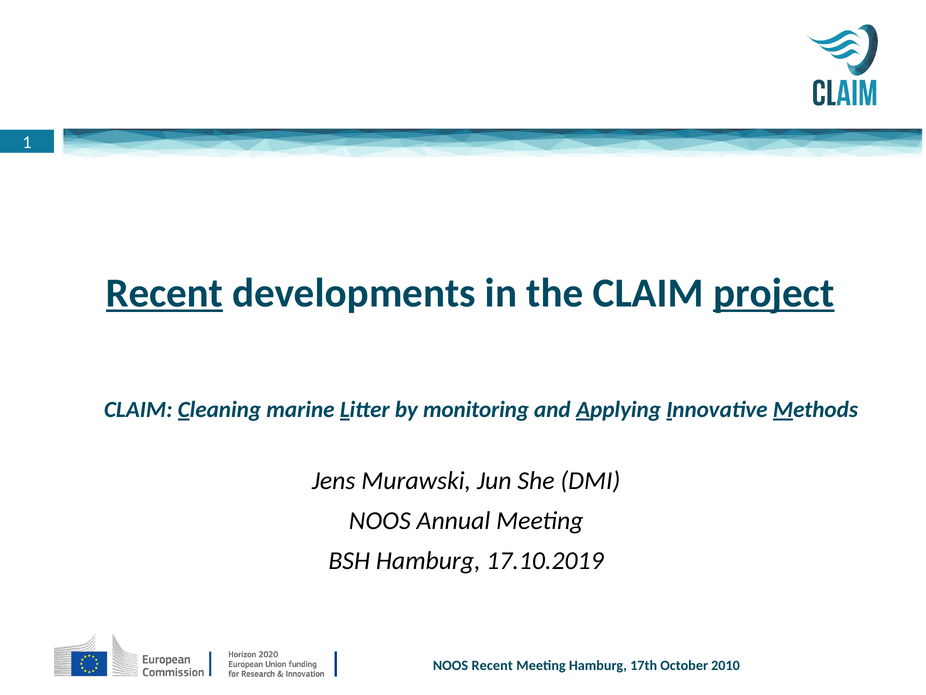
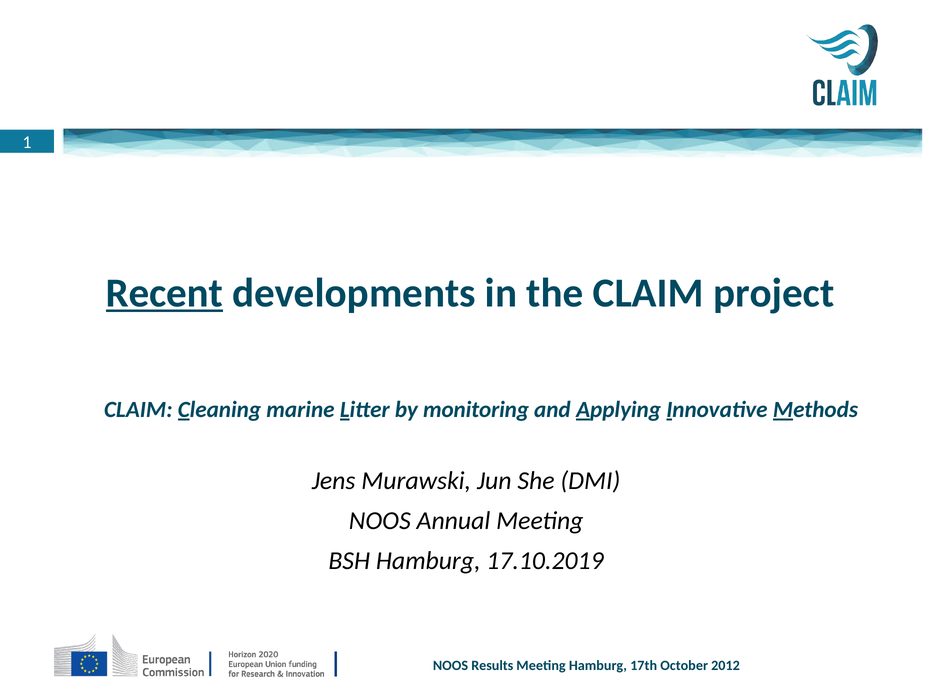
project underline: present -> none (774, 293)
NOOS Recent: Recent -> Results (492, 665)
2010: 2010 -> 2012 (726, 665)
